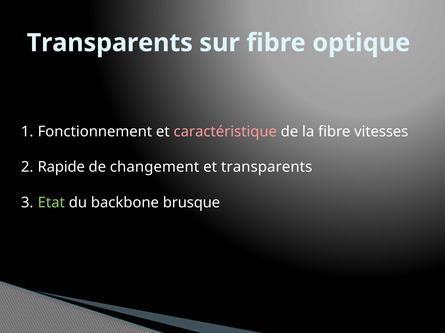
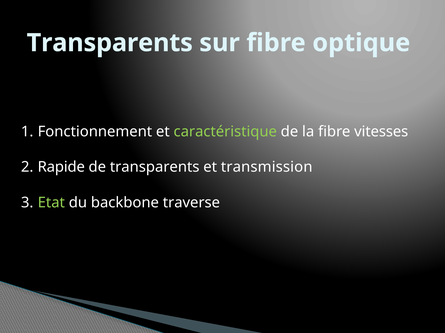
caractéristique colour: pink -> light green (225, 132)
de changement: changement -> transparents (155, 167)
et transparents: transparents -> transmission (267, 167)
brusque: brusque -> traverse (191, 203)
